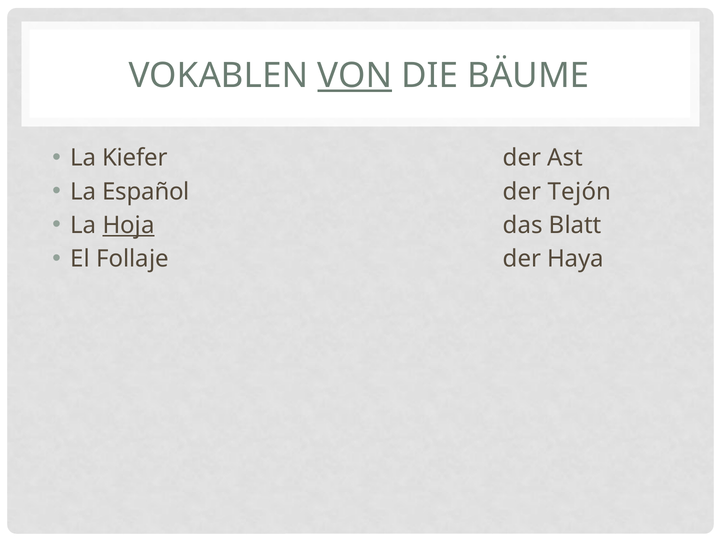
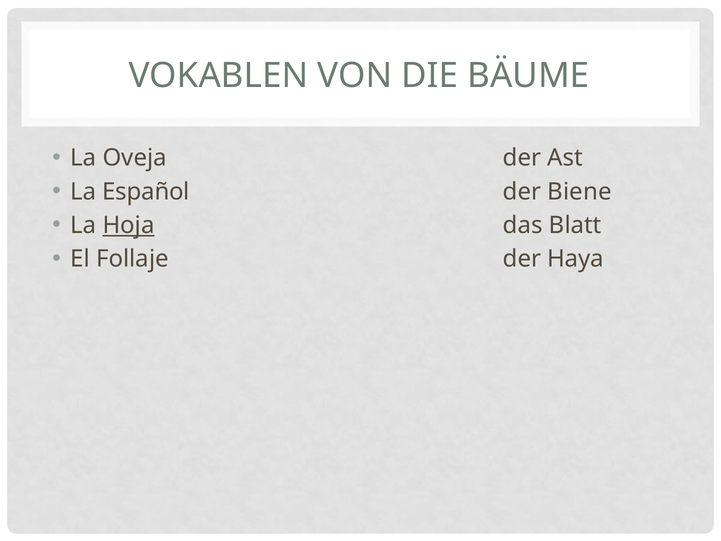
VON underline: present -> none (355, 76)
Kiefer: Kiefer -> Oveja (135, 158)
Tejón: Tejón -> Biene (579, 192)
